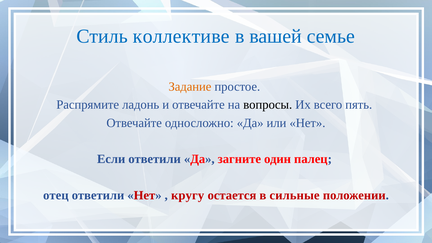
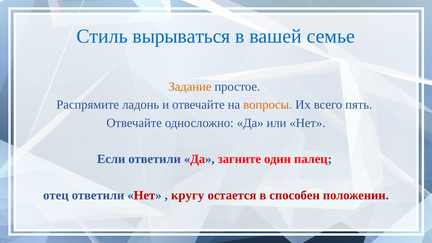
коллективе: коллективе -> вырываться (181, 36)
вопросы colour: black -> orange (268, 105)
сильные: сильные -> способен (295, 195)
